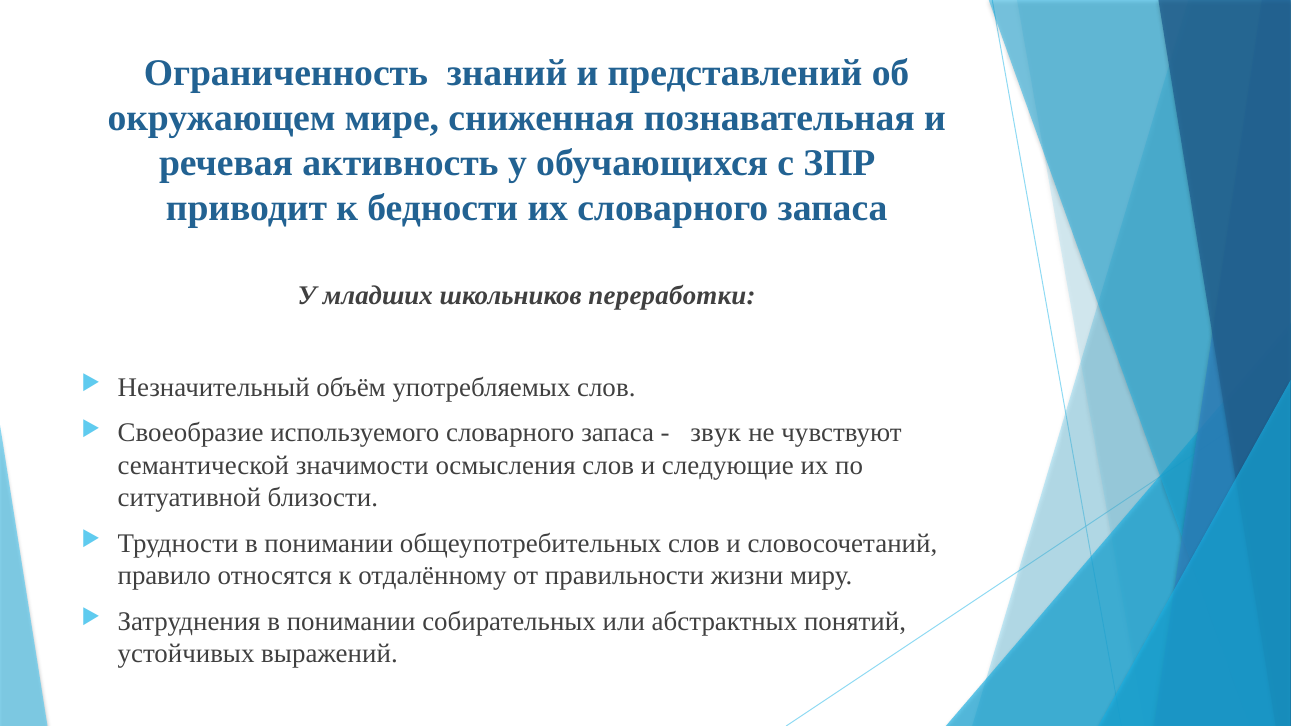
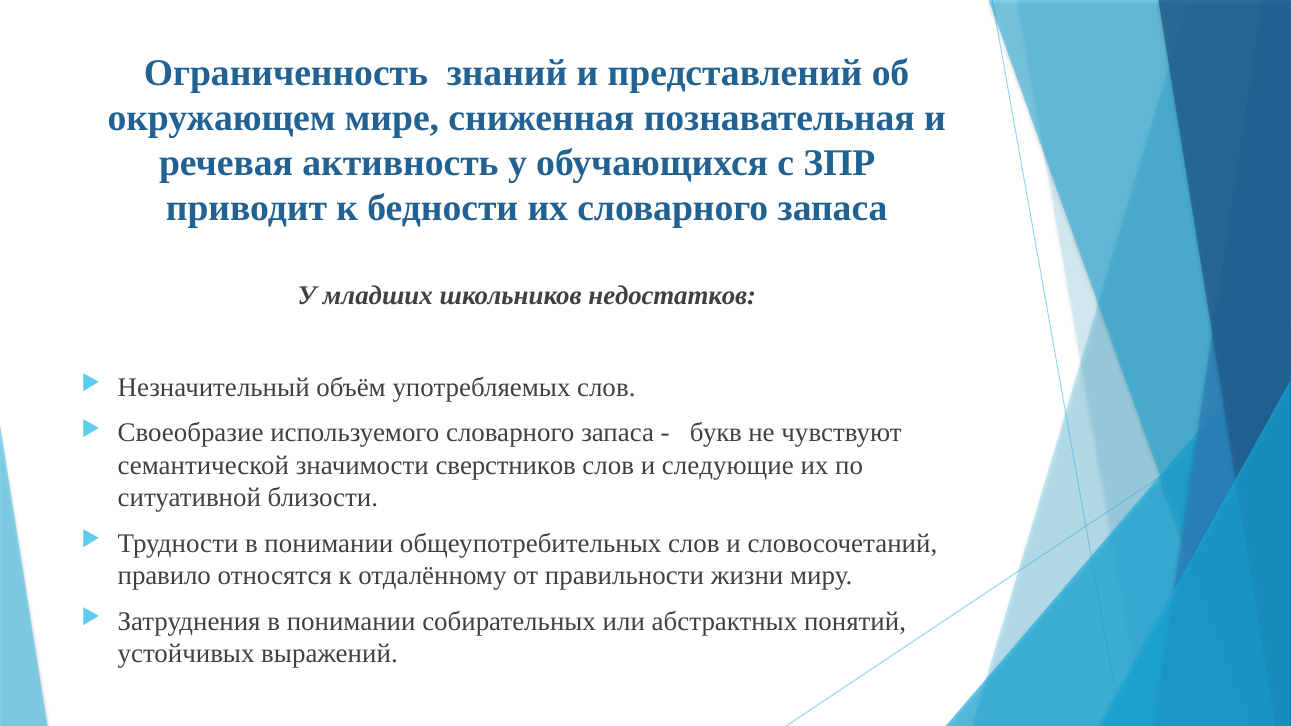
переработки: переработки -> недостатков (672, 296)
звук: звук -> букв (716, 433)
осмысления: осмысления -> сверстников (506, 465)
